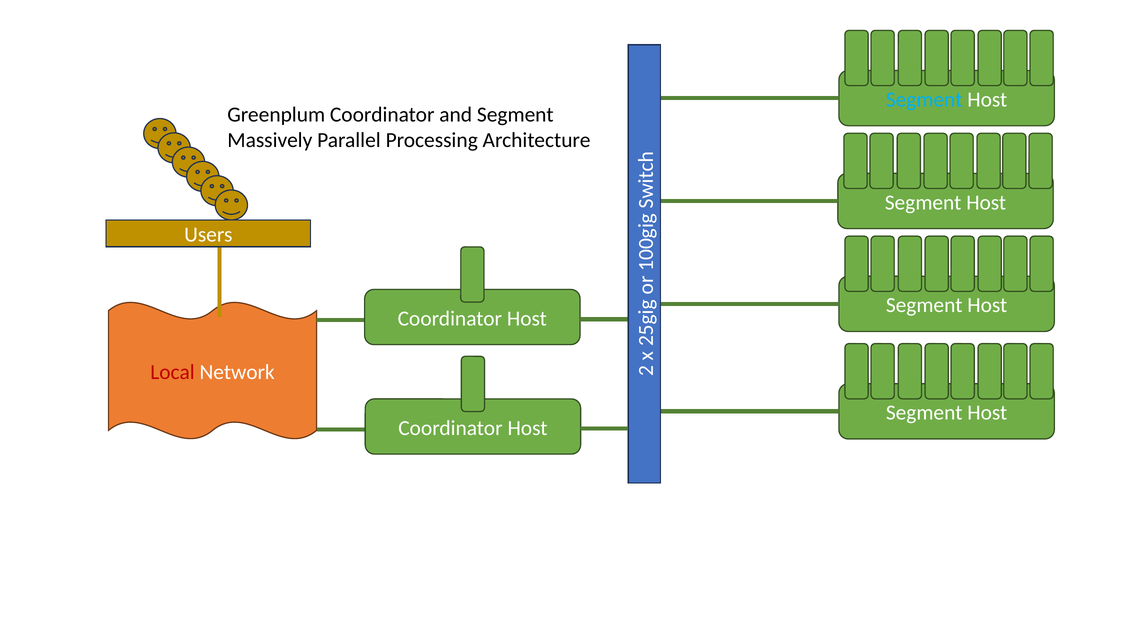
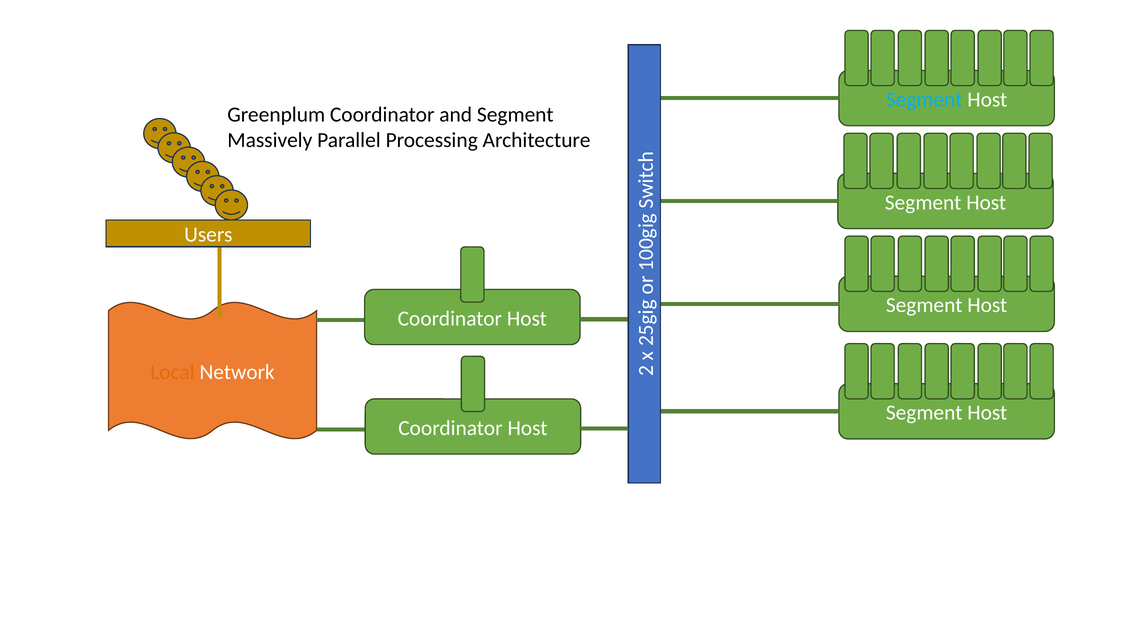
Local colour: red -> orange (173, 372)
